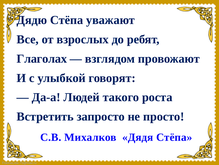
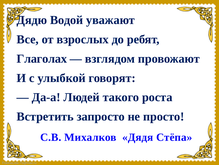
Дядю Стёпа: Стёпа -> Водой (67, 20)
